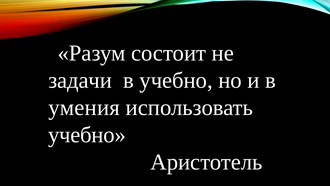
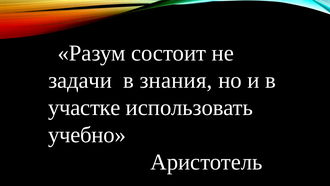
в учебно: учебно -> знания (176, 80)
умения: умения -> участке (84, 107)
